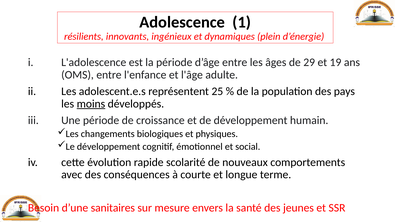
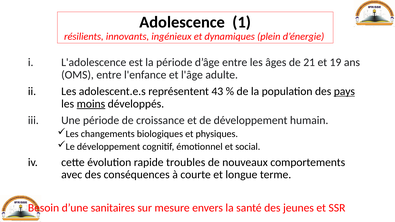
29: 29 -> 21 (309, 62)
25: 25 -> 43 (217, 91)
pays underline: none -> present (344, 91)
scolarité: scolarité -> troubles (186, 162)
